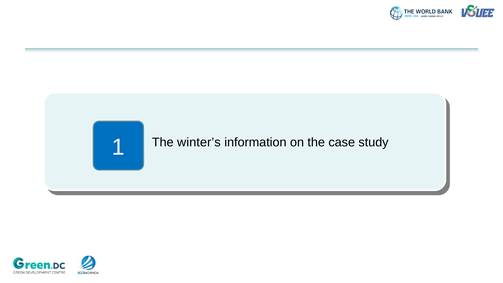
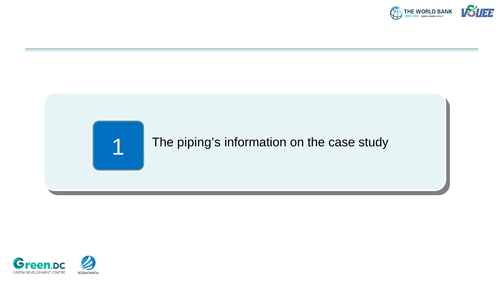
winter’s: winter’s -> piping’s (199, 142)
